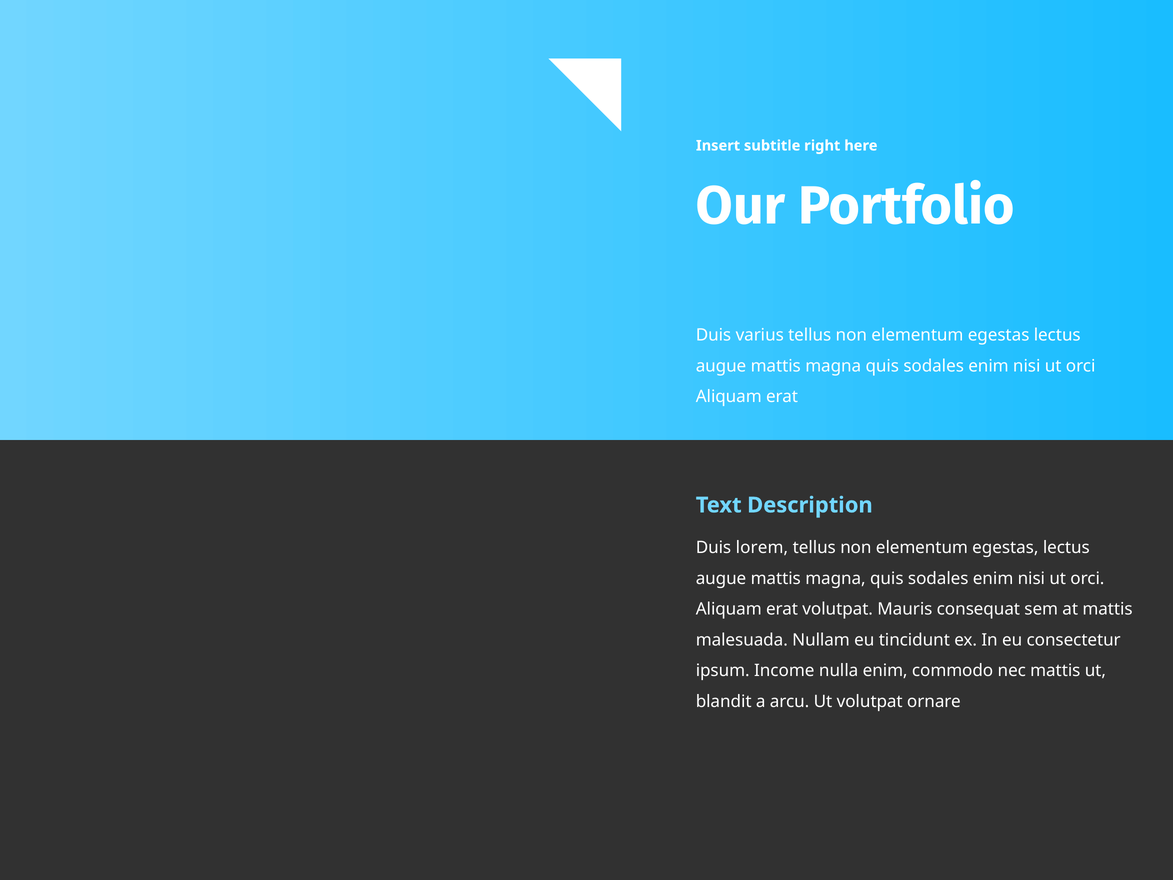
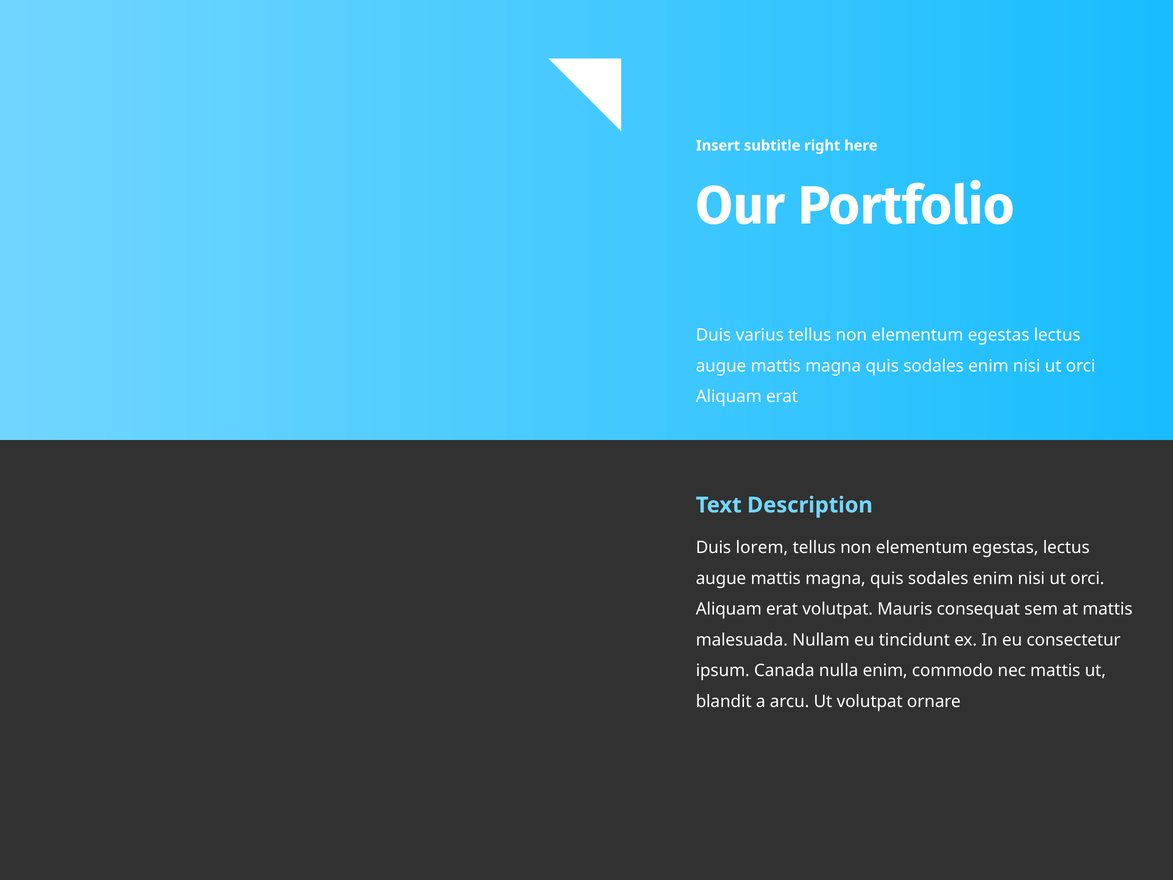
Income: Income -> Canada (784, 670)
